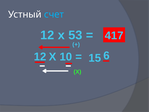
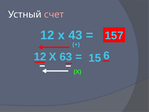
счет colour: light blue -> pink (54, 14)
53: 53 -> 43 (75, 35)
417: 417 -> 157 (114, 36)
10: 10 -> 63 (66, 57)
